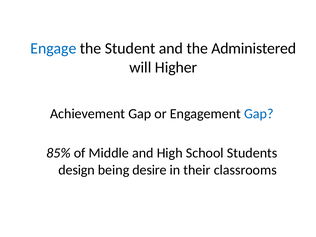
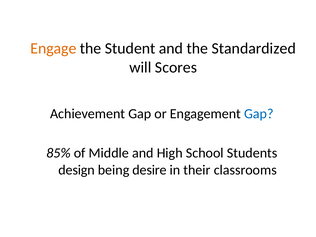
Engage colour: blue -> orange (53, 48)
Administered: Administered -> Standardized (254, 48)
Higher: Higher -> Scores (176, 67)
